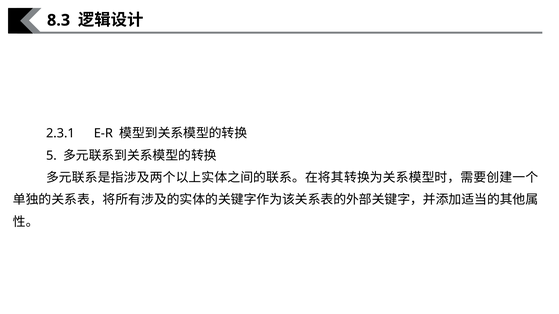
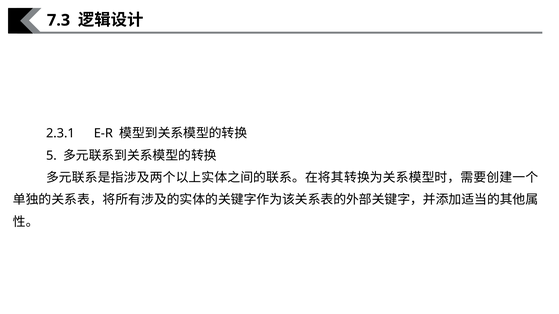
8.3: 8.3 -> 7.3 (59, 20)
